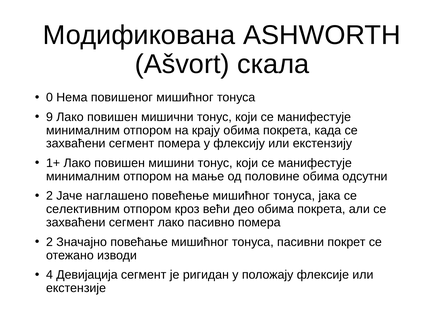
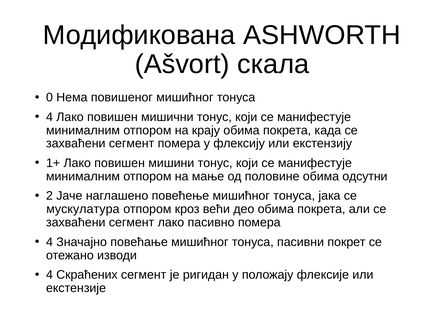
9: 9 -> 4 (49, 117)
селективним: селективним -> мускулатура (83, 209)
2: 2 -> 4 (49, 242)
Девијација: Девијација -> Скраћених (87, 275)
